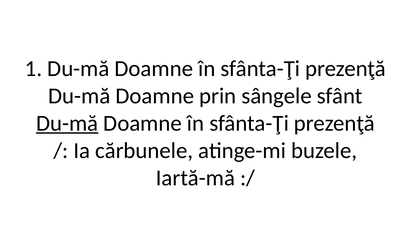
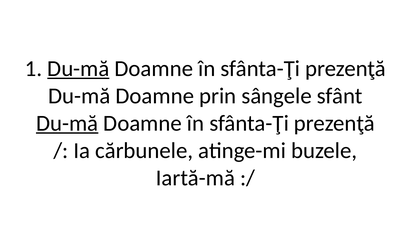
Du-mă underline: none -> present (78, 69)
